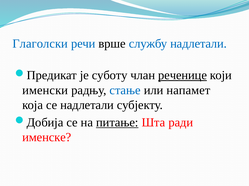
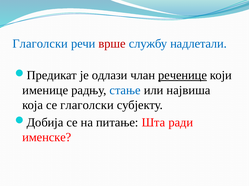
врше colour: black -> red (112, 44)
суботу: суботу -> одлази (110, 76)
именски: именски -> именице (45, 90)
напамет: напамет -> највиша (188, 90)
се надлетали: надлетали -> глаголски (87, 105)
питање underline: present -> none (117, 123)
